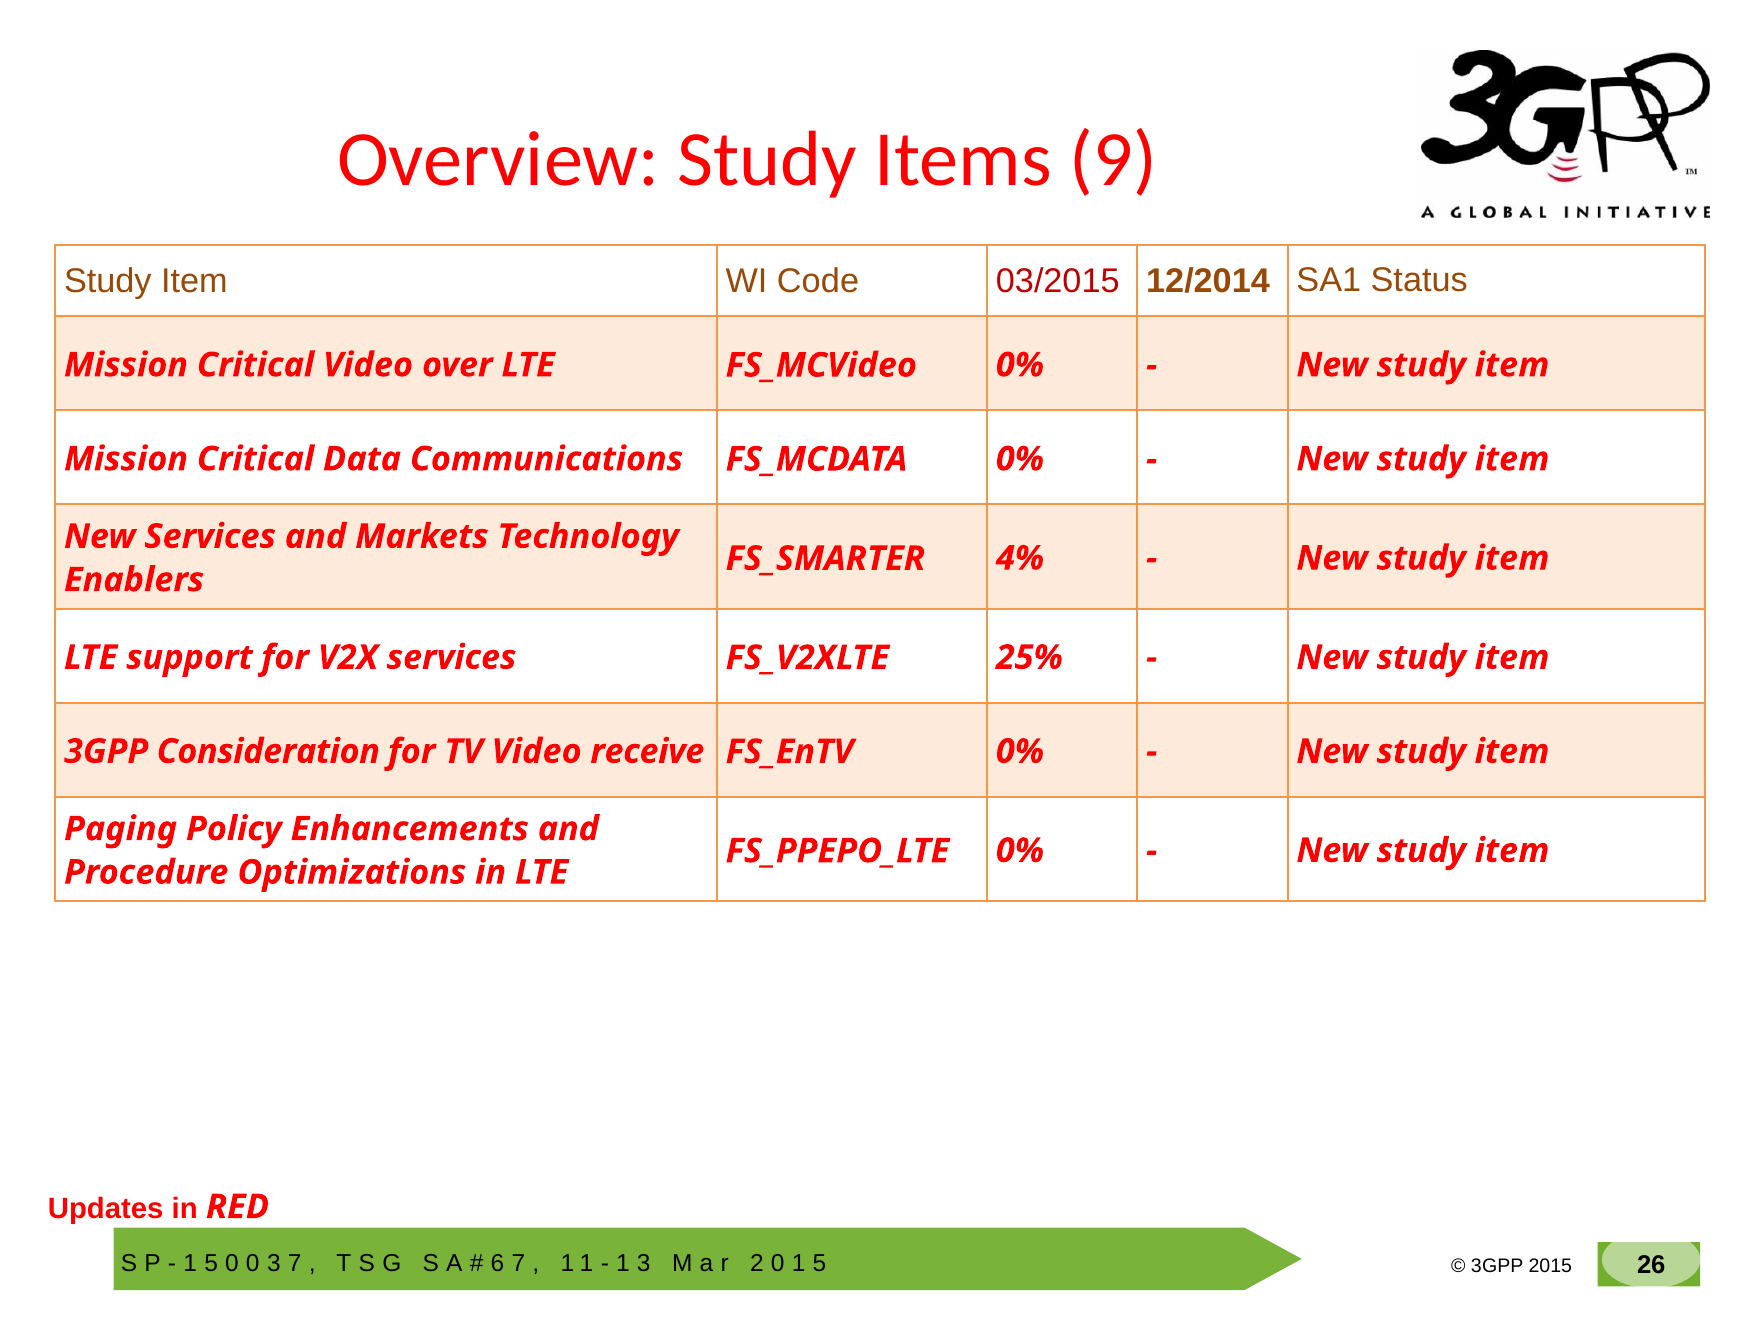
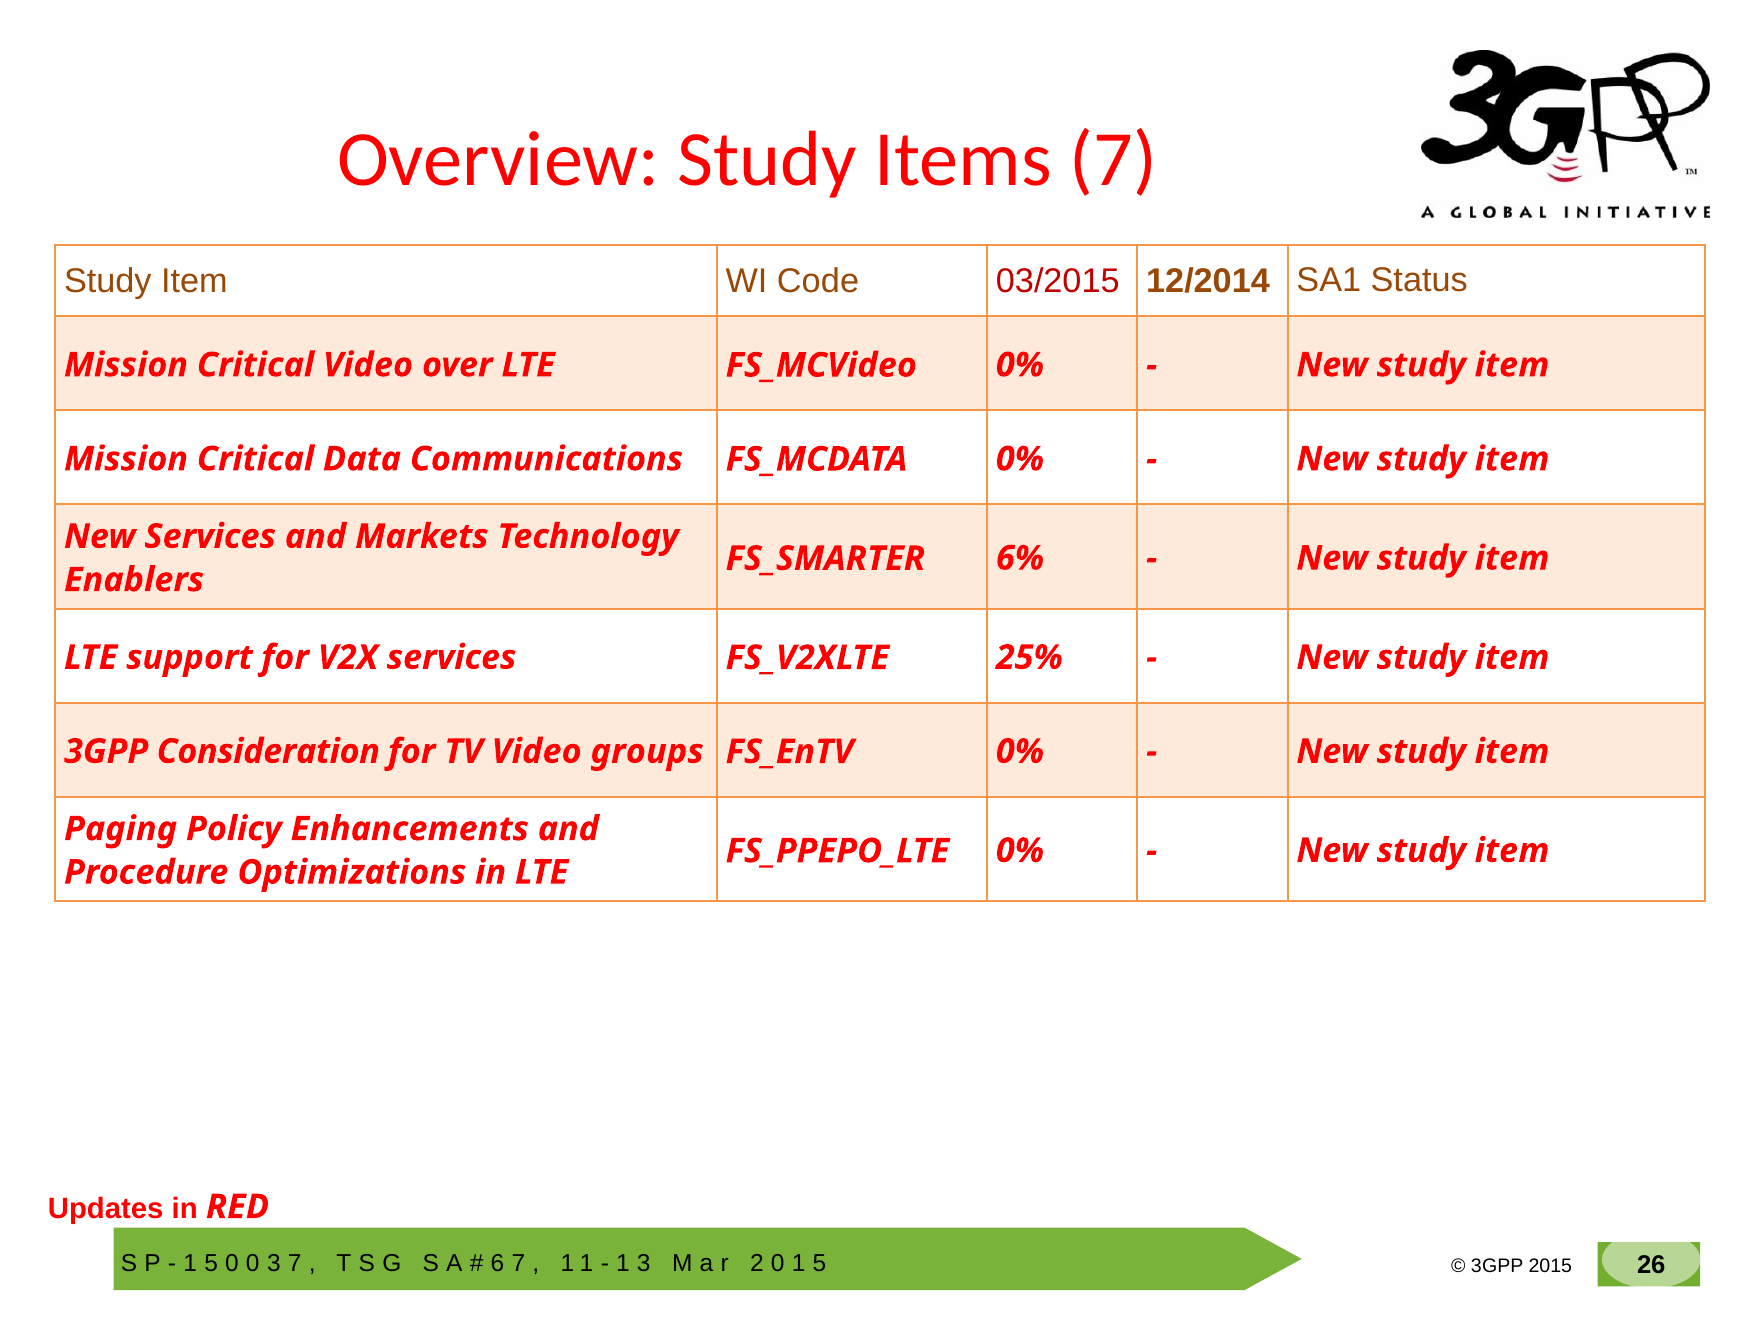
Items 9: 9 -> 7 (1113, 159)
4%: 4% -> 6% (1020, 558)
receive: receive -> groups (647, 751)
